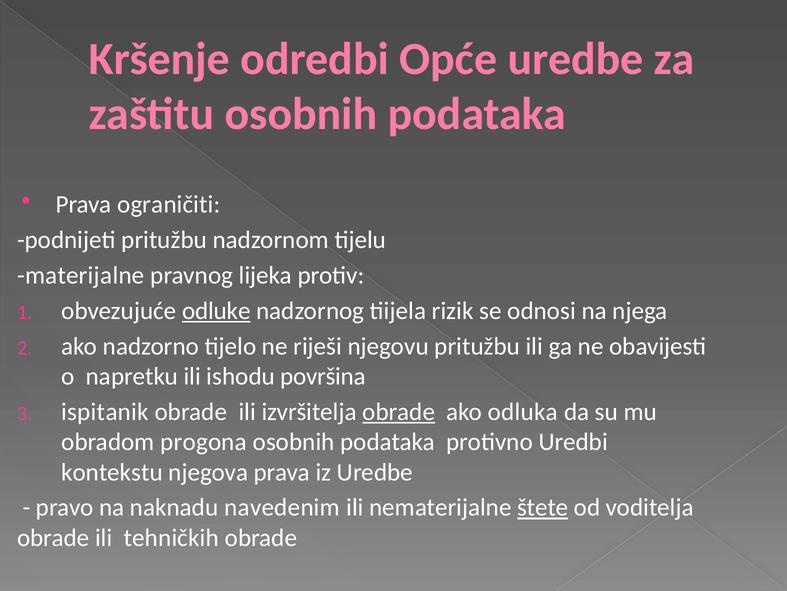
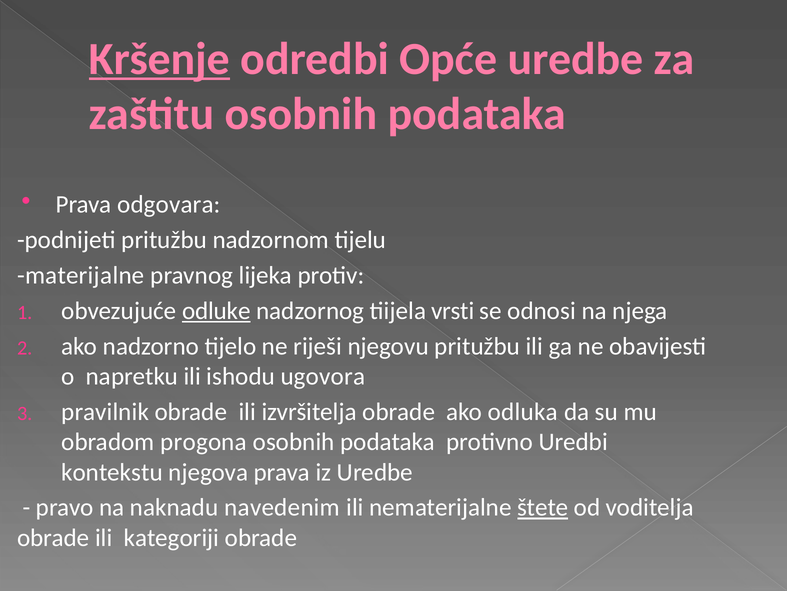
Kršenje underline: none -> present (159, 59)
ograničiti: ograničiti -> odgovara (169, 204)
rizik: rizik -> vrsti (453, 310)
površina: površina -> ugovora (323, 376)
ispitanik: ispitanik -> pravilnik (105, 411)
obrade underline: present -> none (399, 411)
tehničkih: tehničkih -> kategoriji (171, 537)
